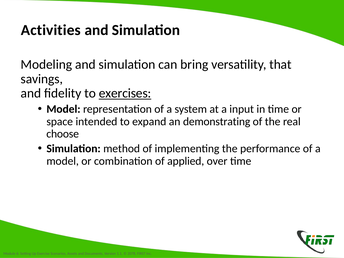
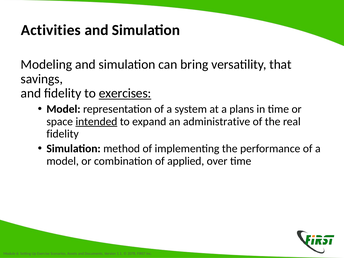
input: input -> plans (242, 109)
intended underline: none -> present (96, 122)
demonstrating: demonstrating -> administrative (217, 122)
choose: choose -> fidelity (63, 134)
